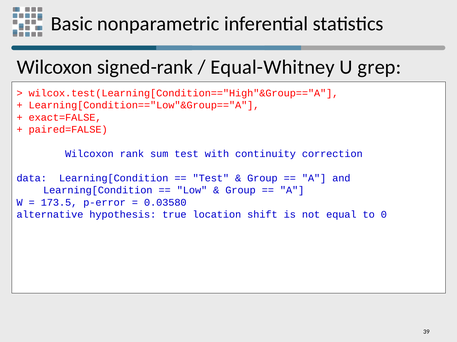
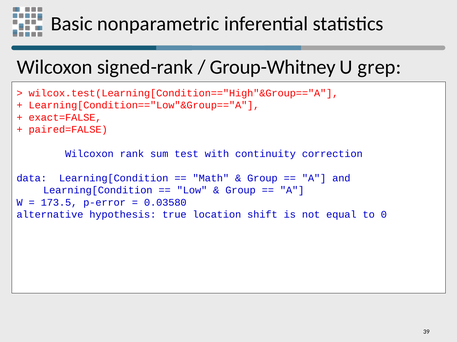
Equal-Whitney: Equal-Whitney -> Group-Whitney (273, 67)
Test: Test -> Math (211, 179)
